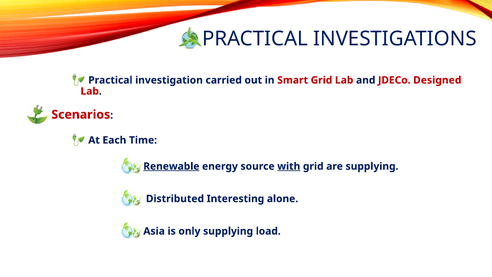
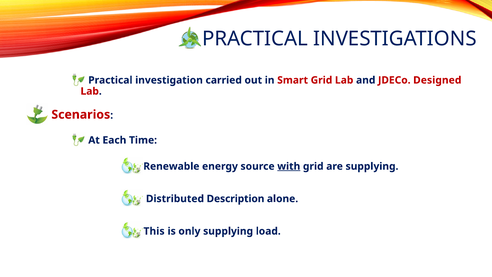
Renewable underline: present -> none (171, 166)
Interesting: Interesting -> Description (235, 199)
Asia: Asia -> This (154, 231)
